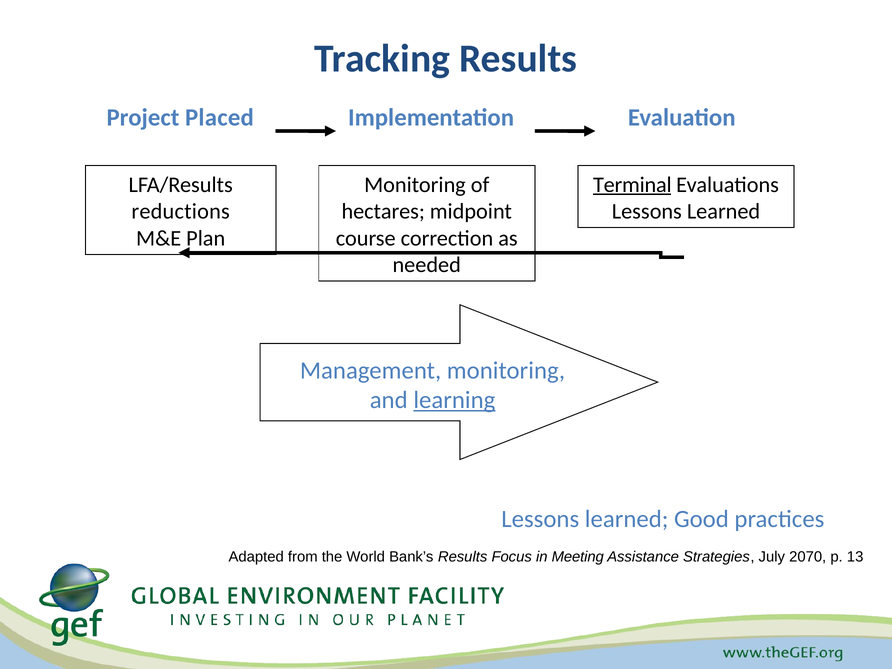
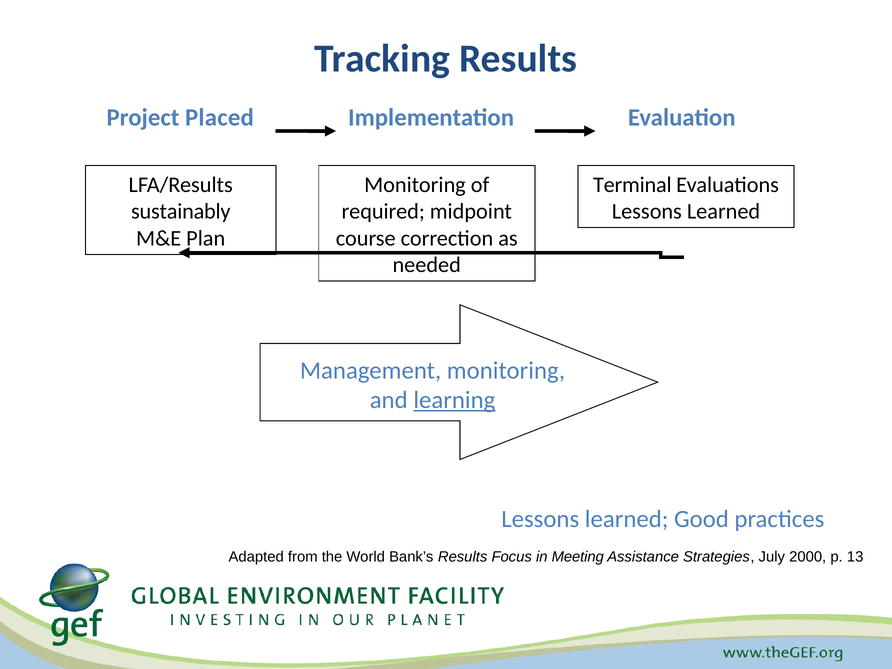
Terminal underline: present -> none (632, 185)
reductions: reductions -> sustainably (181, 211)
hectares: hectares -> required (383, 211)
2070: 2070 -> 2000 (808, 557)
